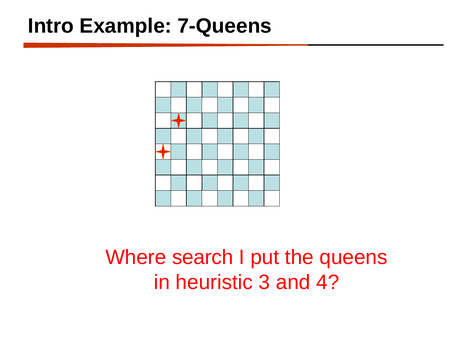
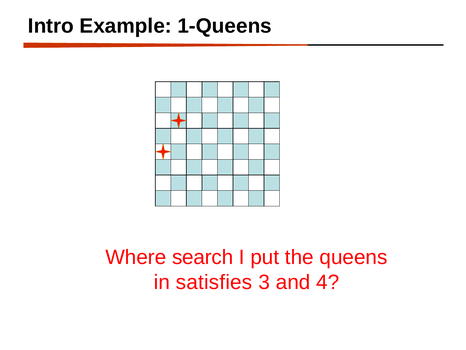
7-Queens: 7-Queens -> 1-Queens (225, 26)
heuristic: heuristic -> satisfies (214, 282)
